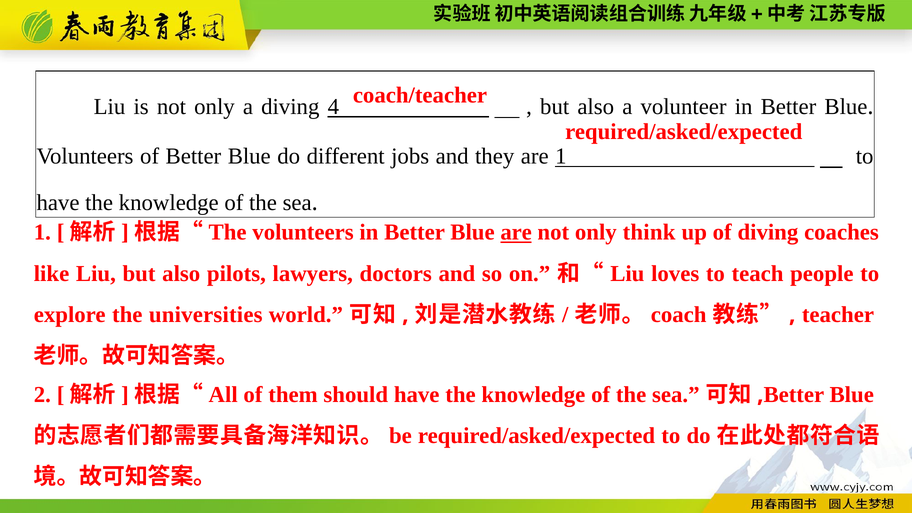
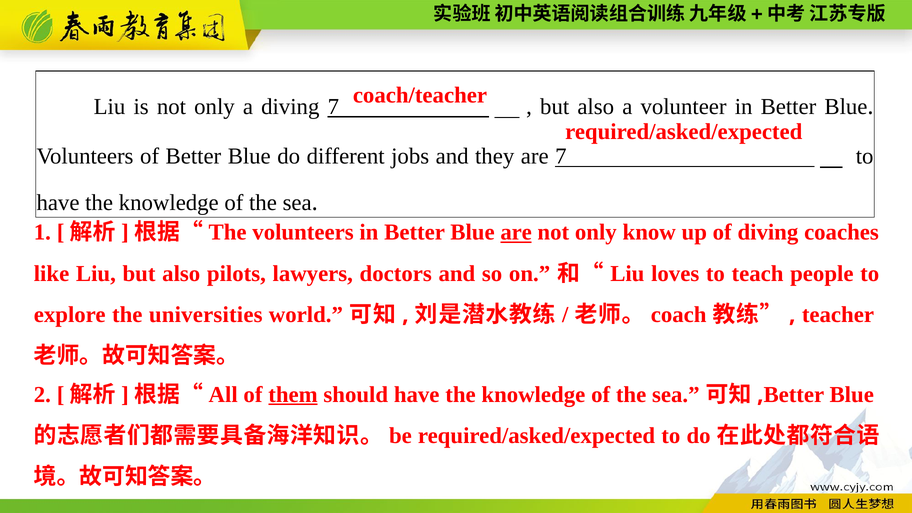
diving 4: 4 -> 7 (333, 107)
are 1: 1 -> 7 (561, 156)
think: think -> know (649, 232)
them underline: none -> present (293, 395)
